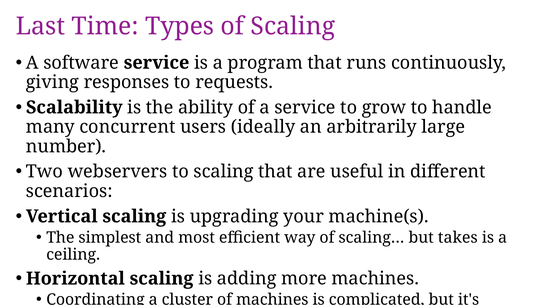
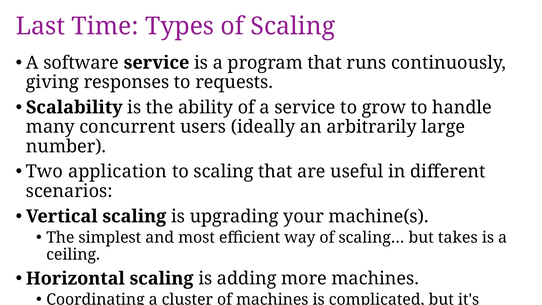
webservers: webservers -> application (117, 172)
